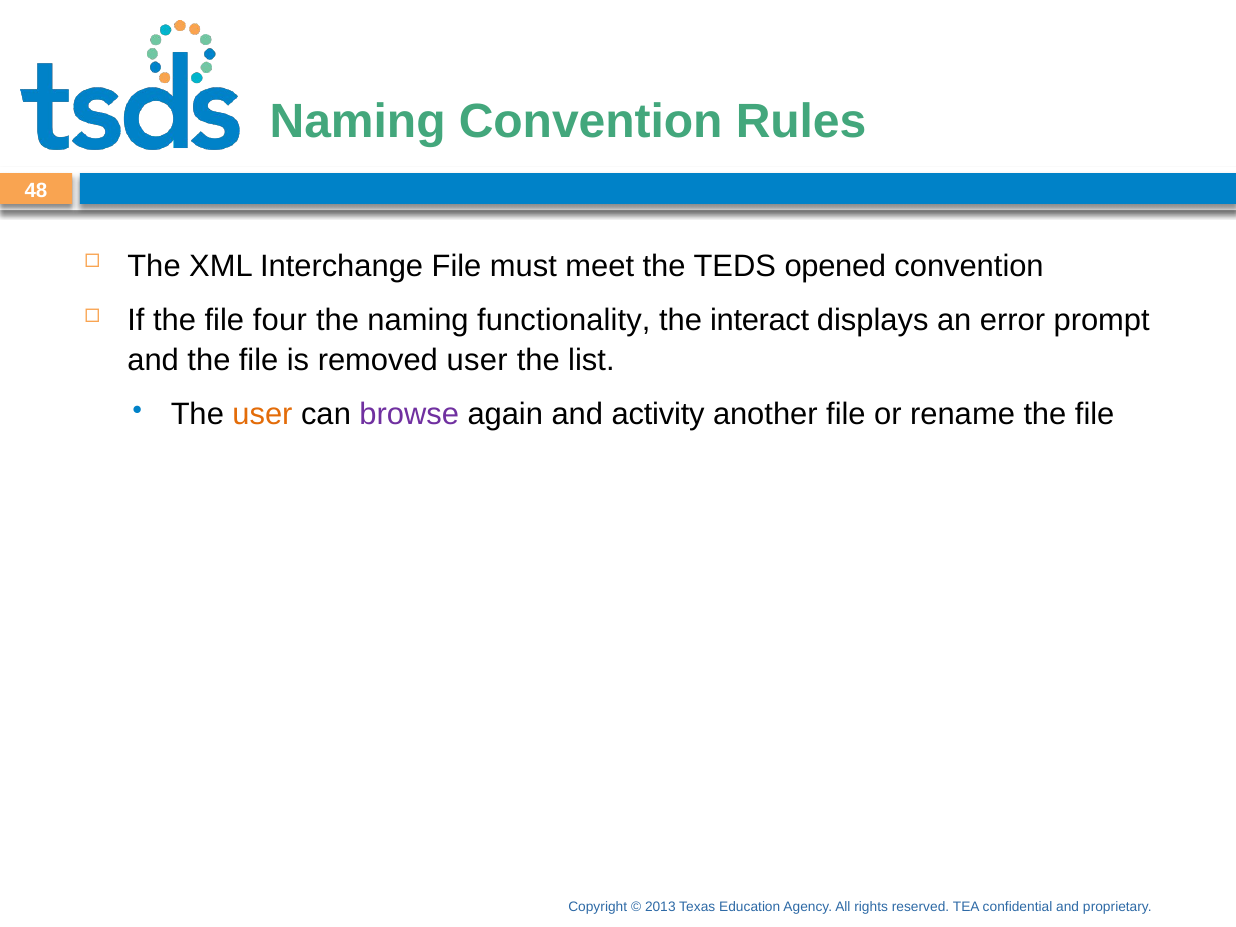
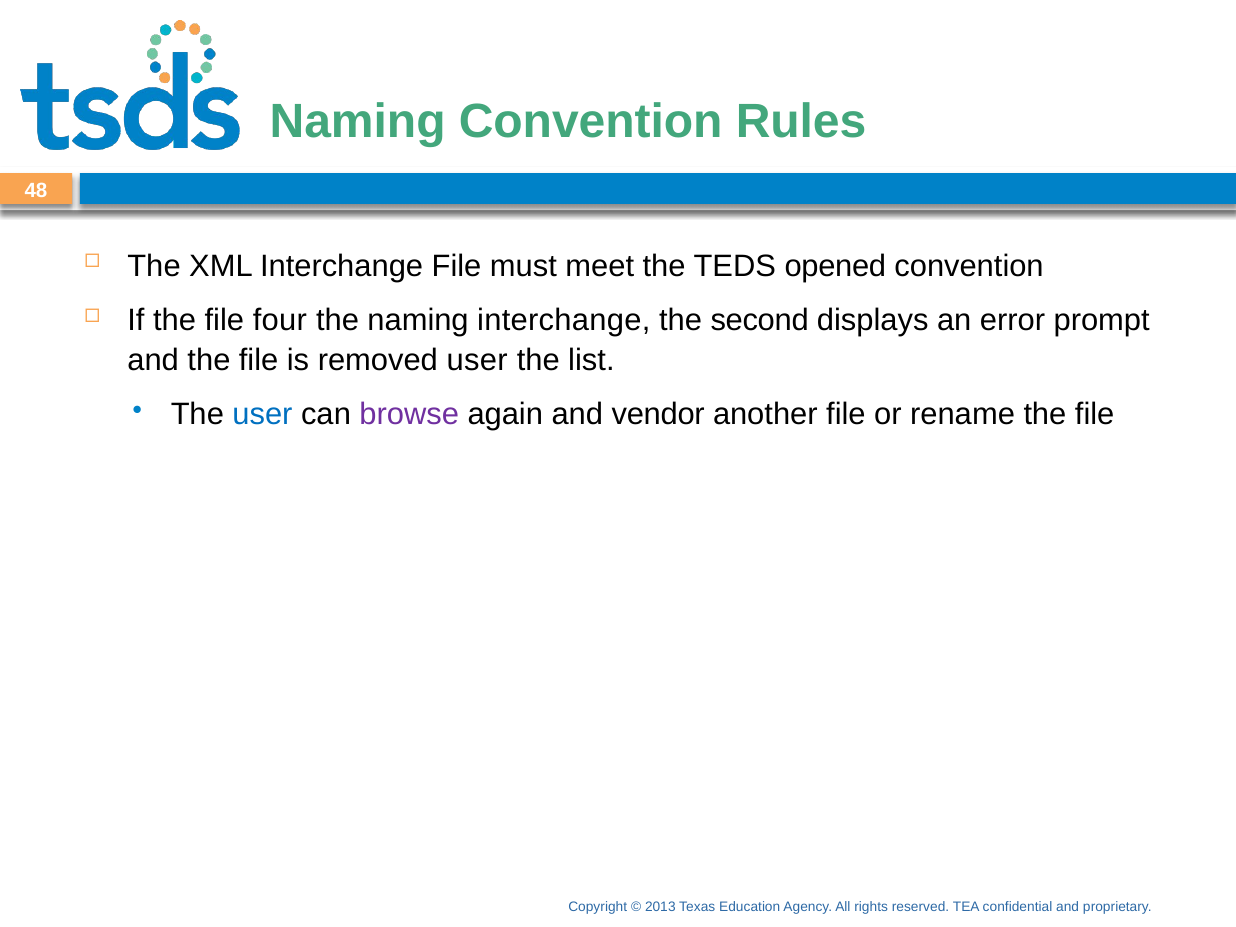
naming functionality: functionality -> interchange (564, 321)
interact: interact -> second (760, 321)
user colour: orange -> blue (262, 415)
activity: activity -> vendor (658, 415)
